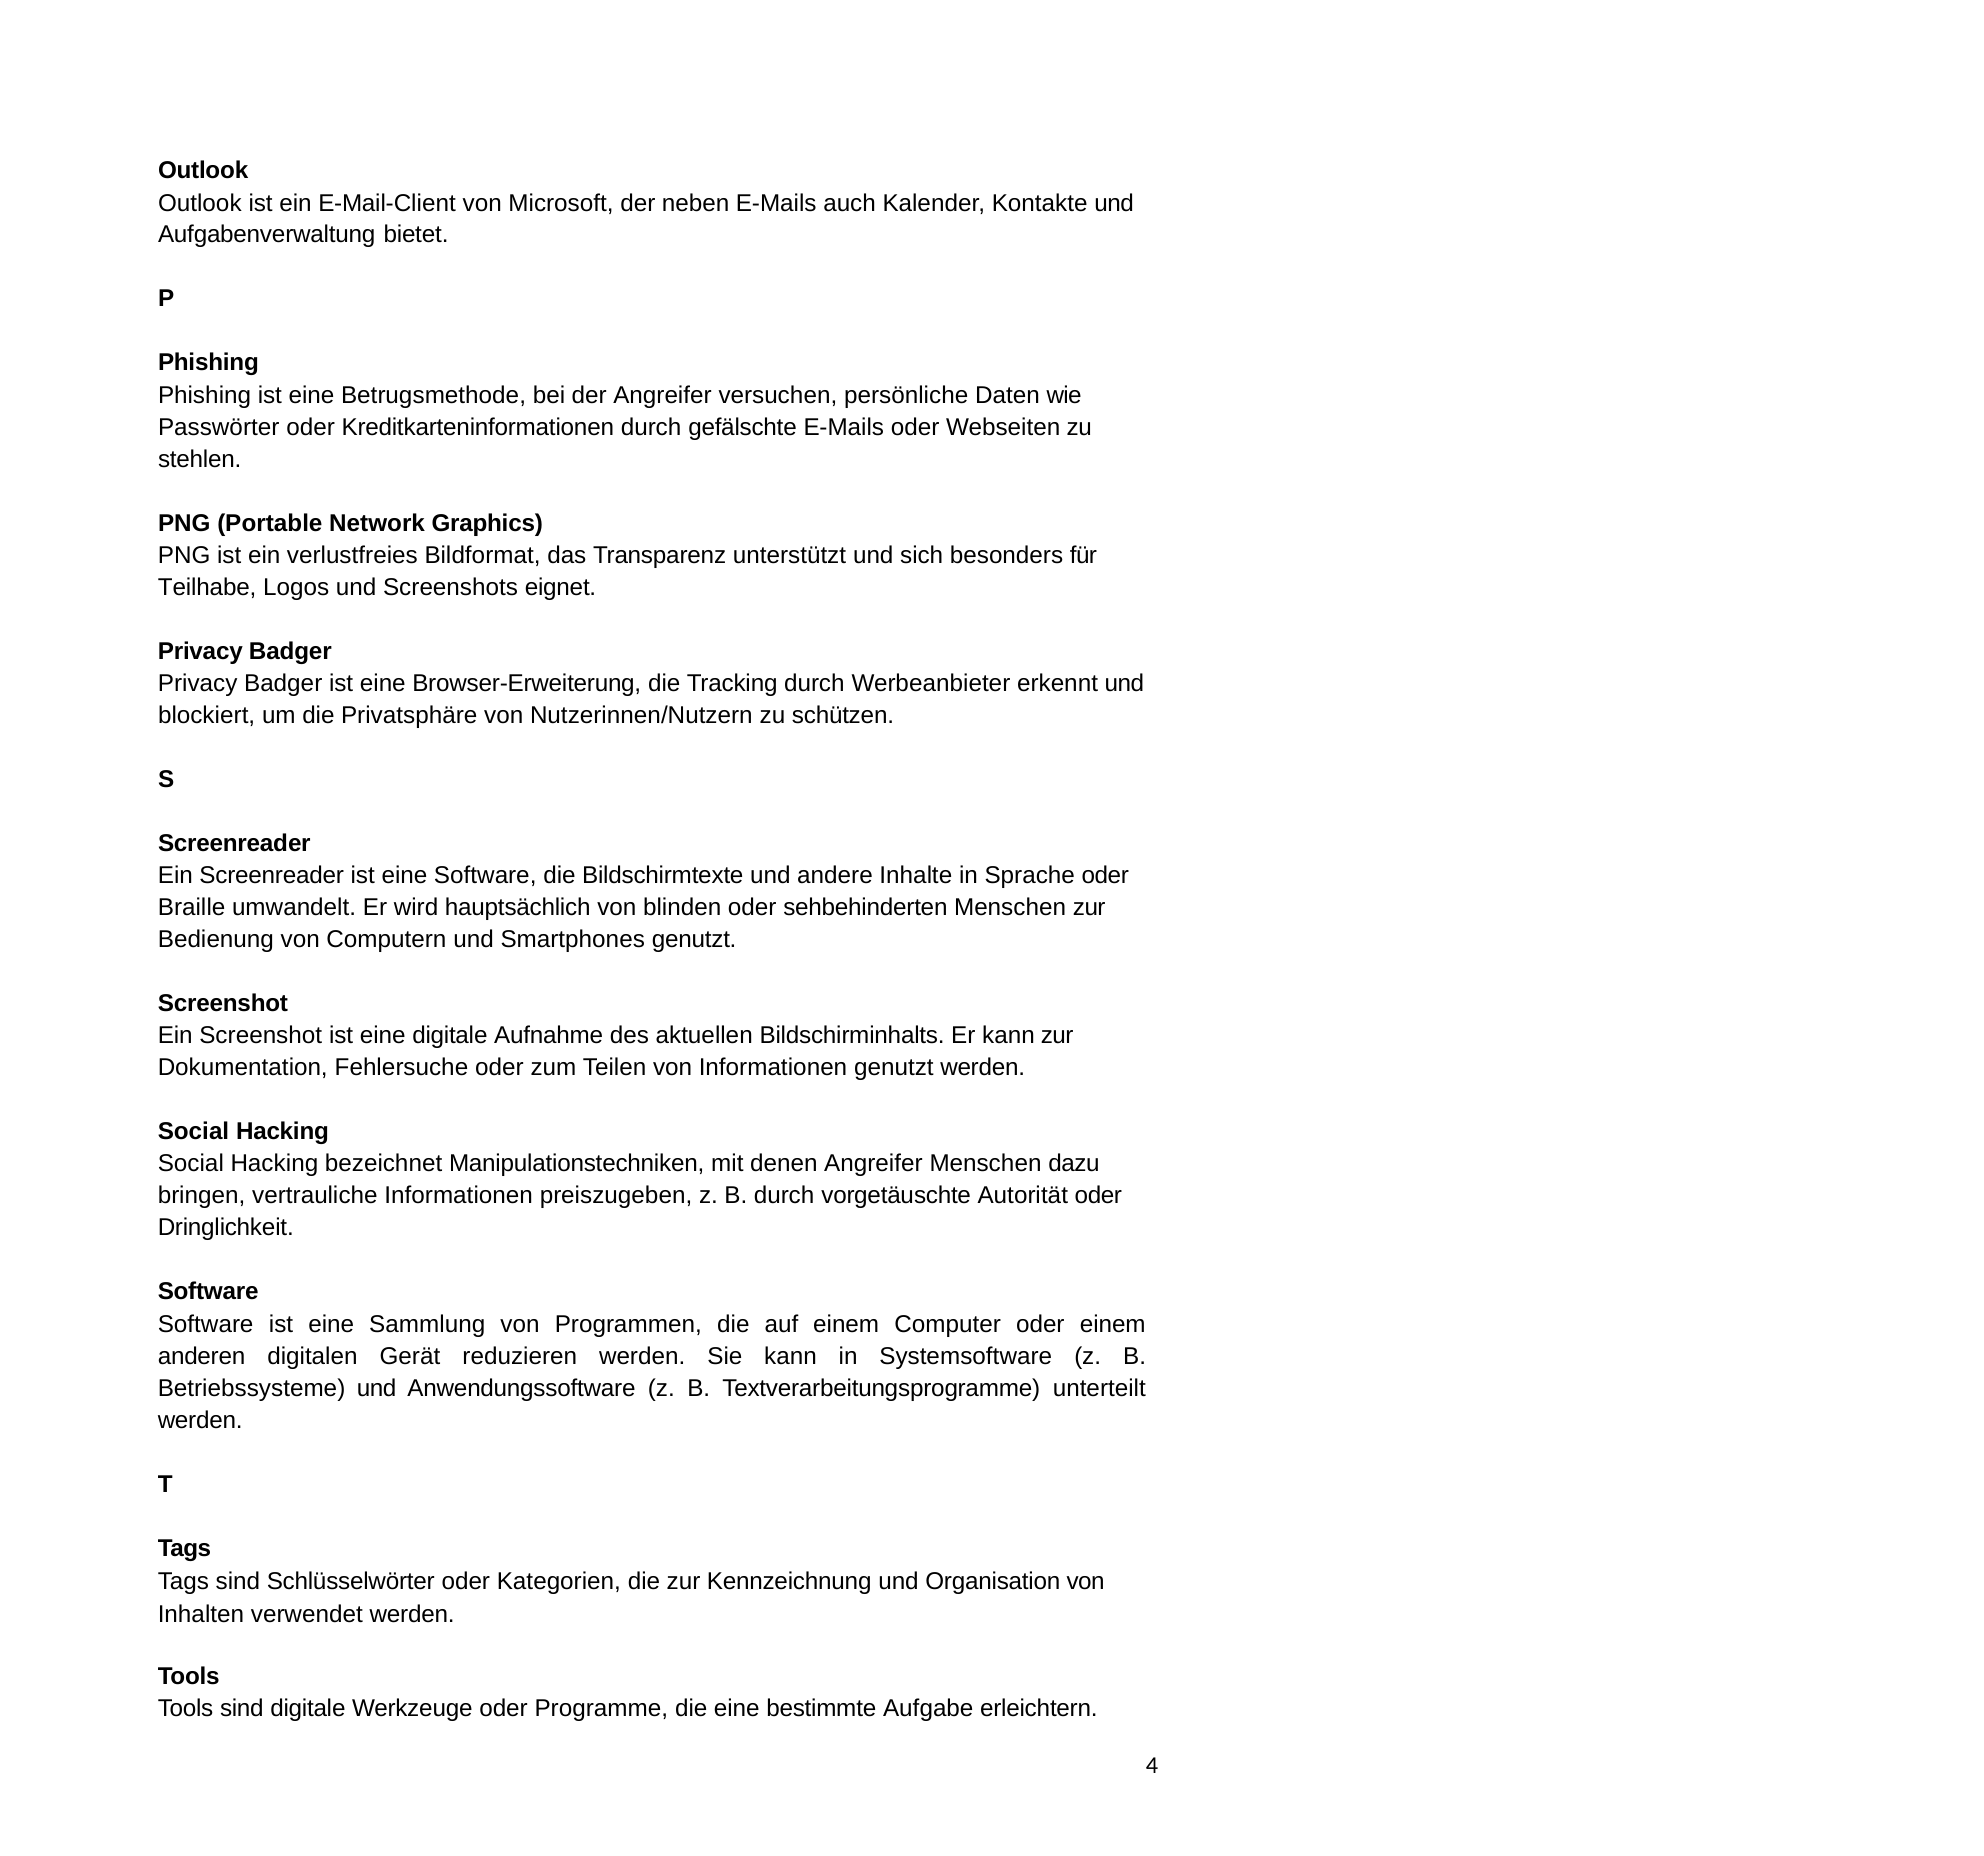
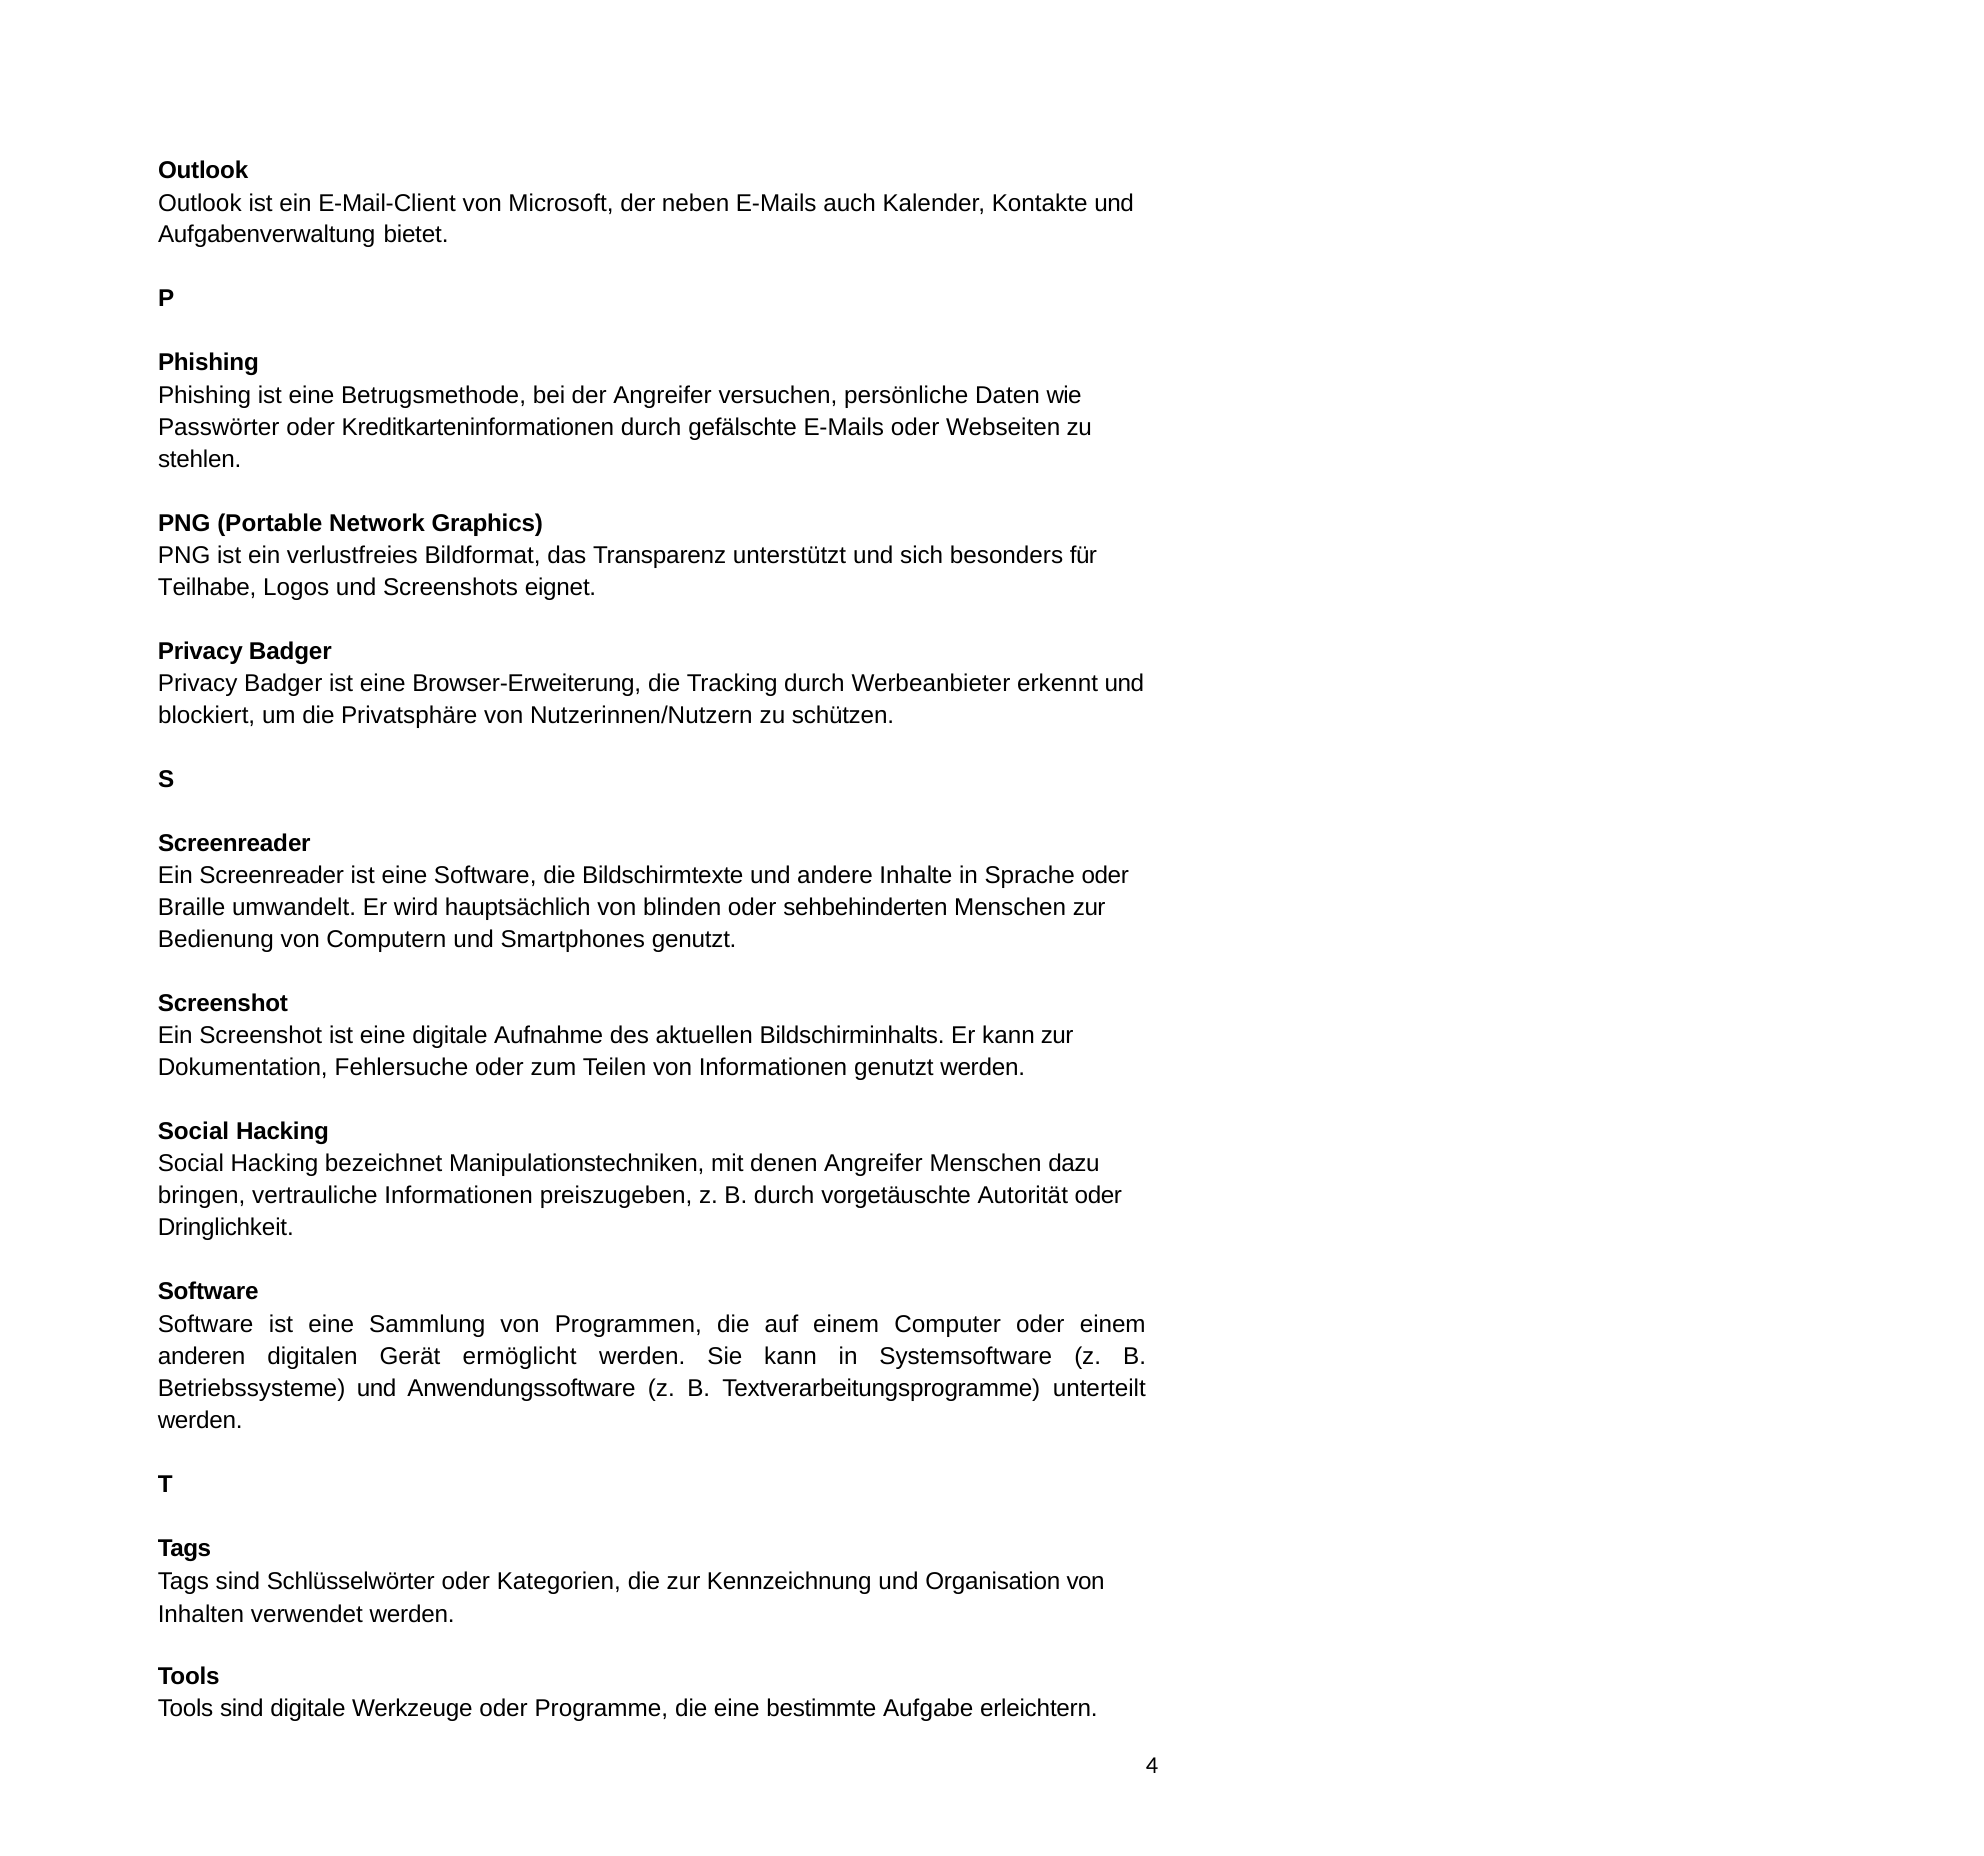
reduzieren: reduzieren -> ermöglicht (520, 1356)
